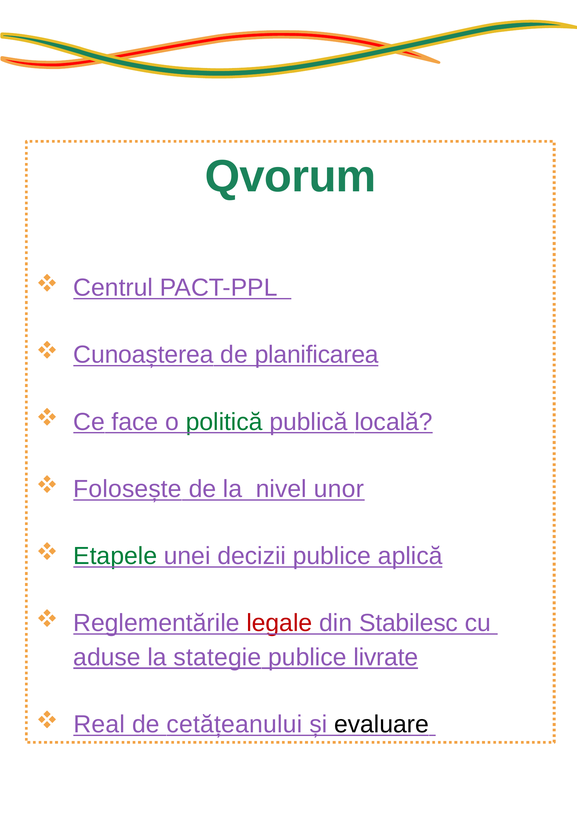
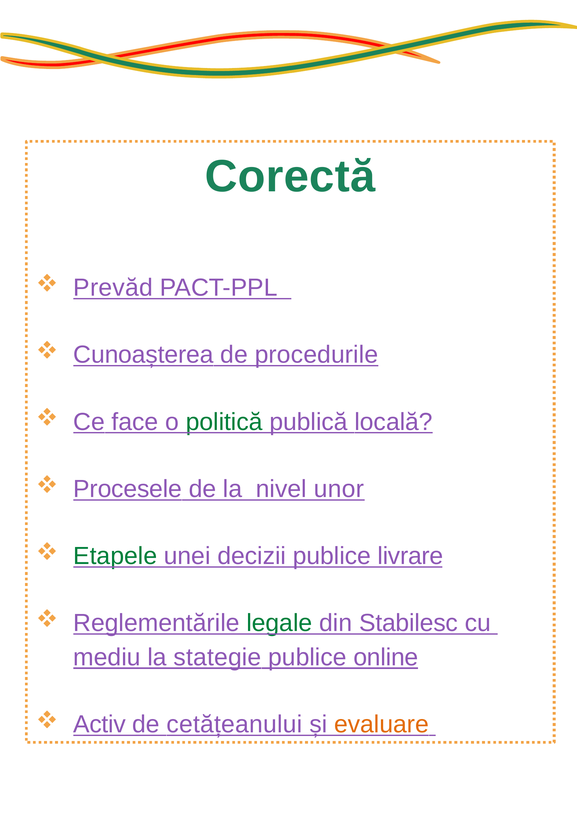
Qvorum: Qvorum -> Corectă (290, 177)
Centrul: Centrul -> Prevăd (113, 288)
planificarea: planificarea -> procedurile (317, 355)
Folosește: Folosește -> Procesele (128, 489)
aplică: aplică -> livrare (410, 556)
legale colour: red -> green (279, 624)
aduse: aduse -> mediu (107, 658)
livrate: livrate -> online (386, 658)
Real: Real -> Activ (100, 725)
evaluare colour: black -> orange (381, 725)
